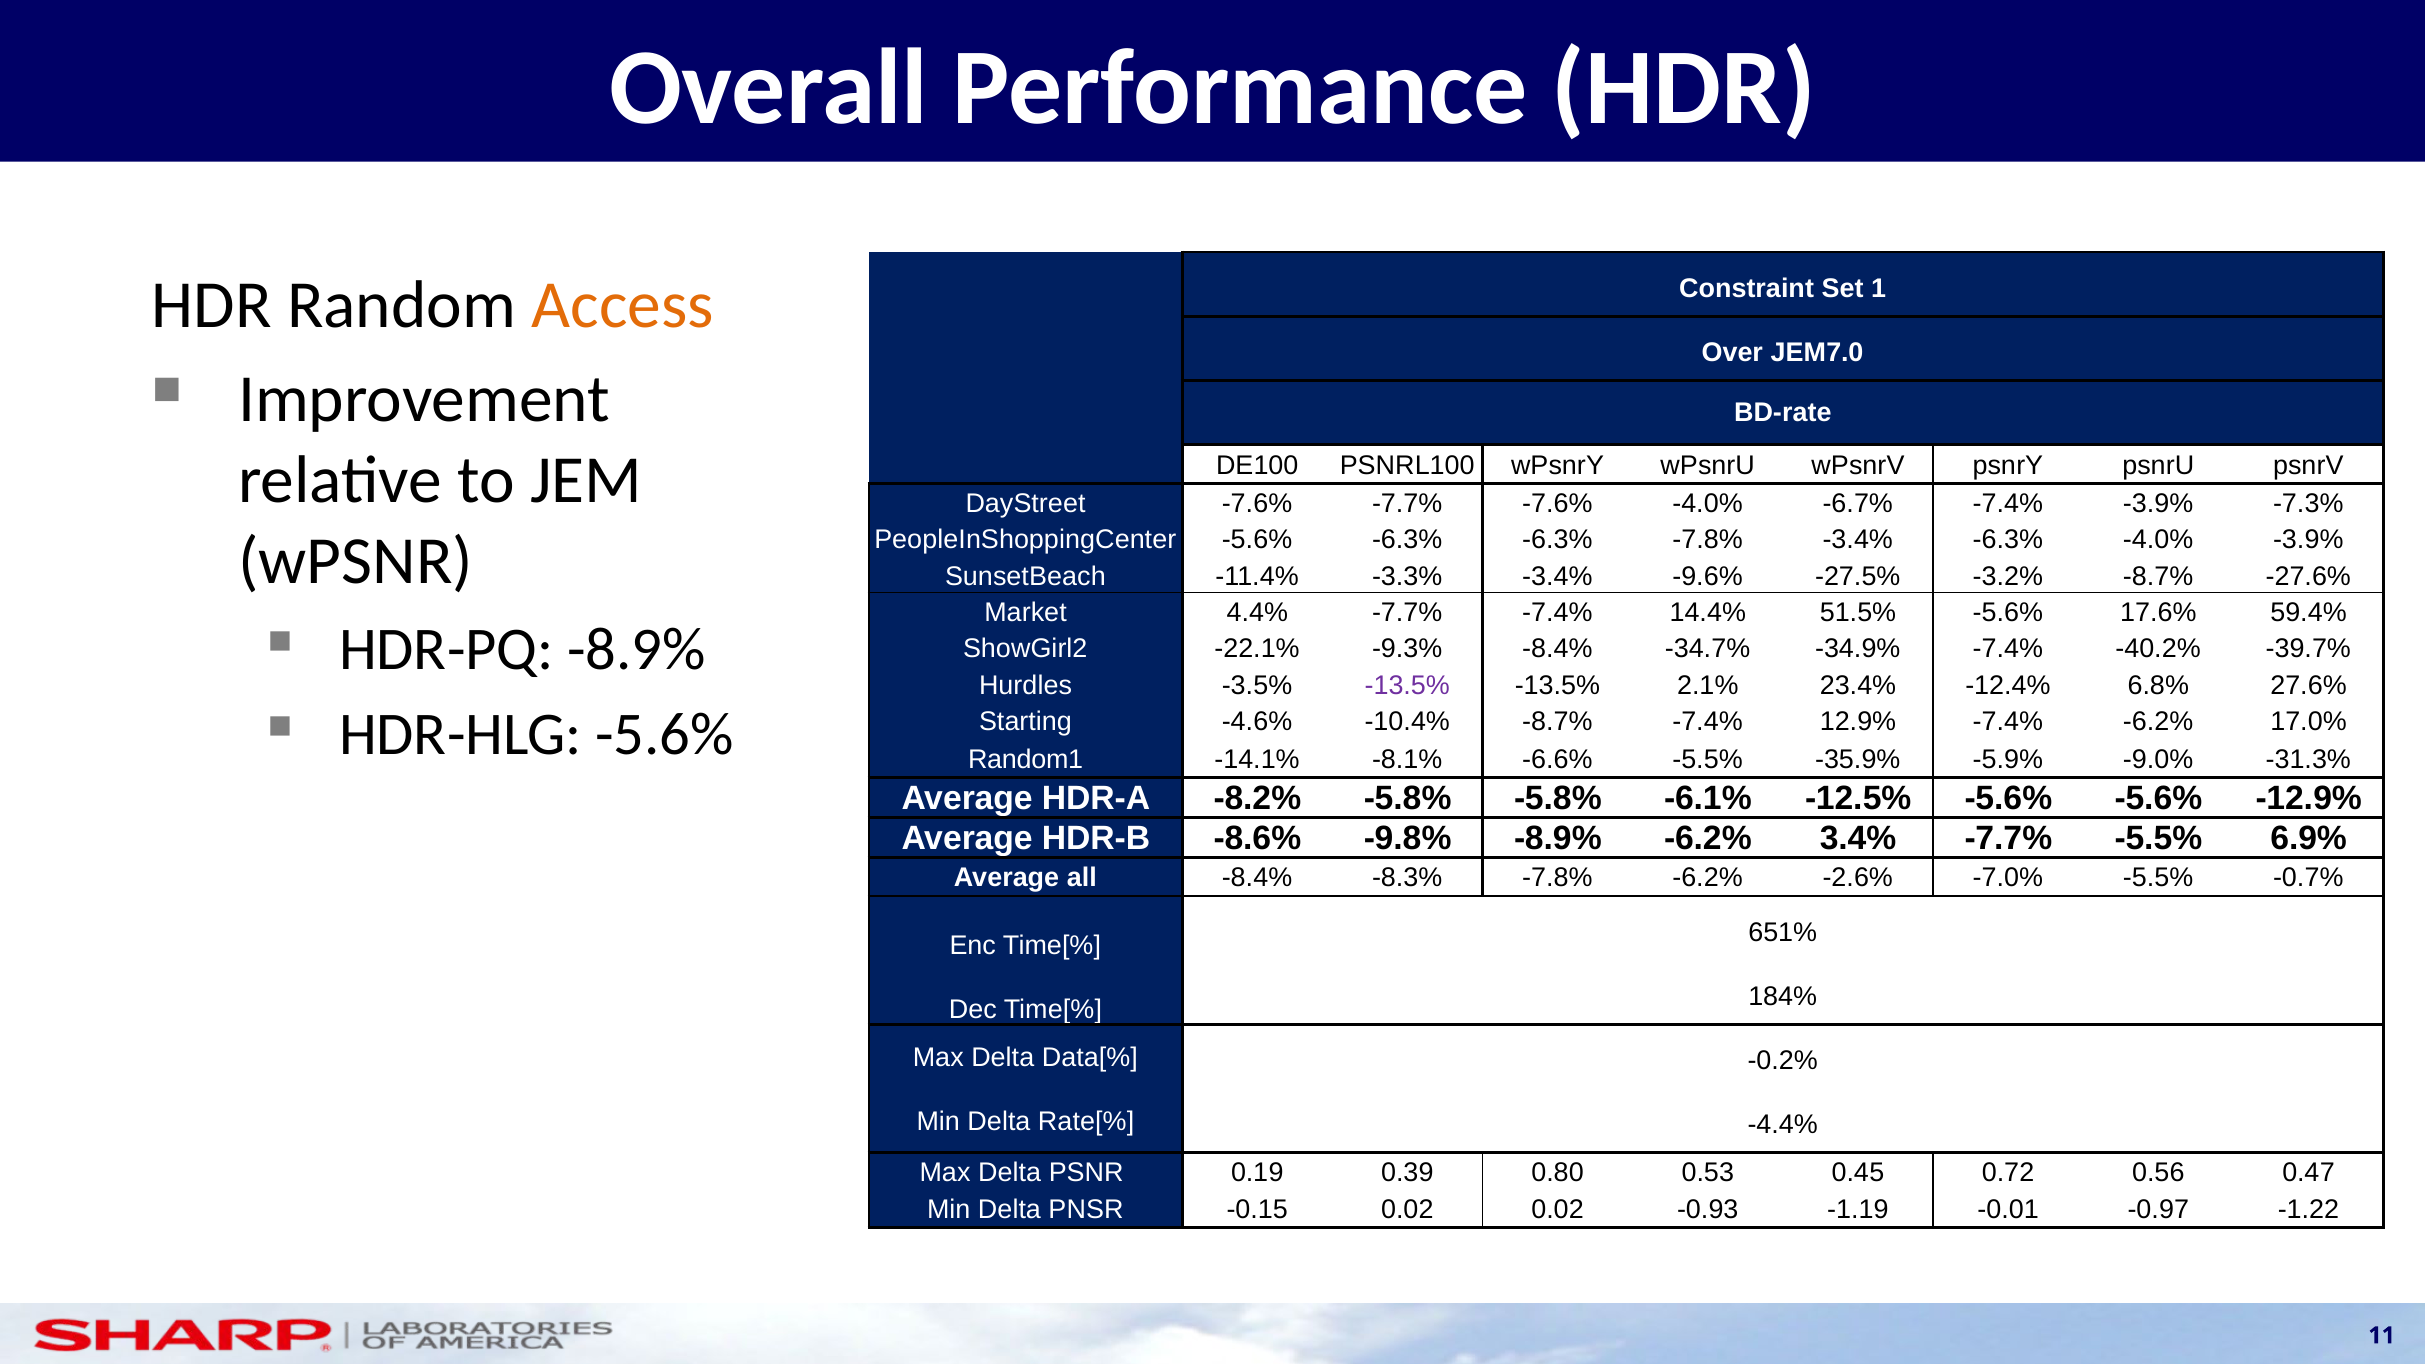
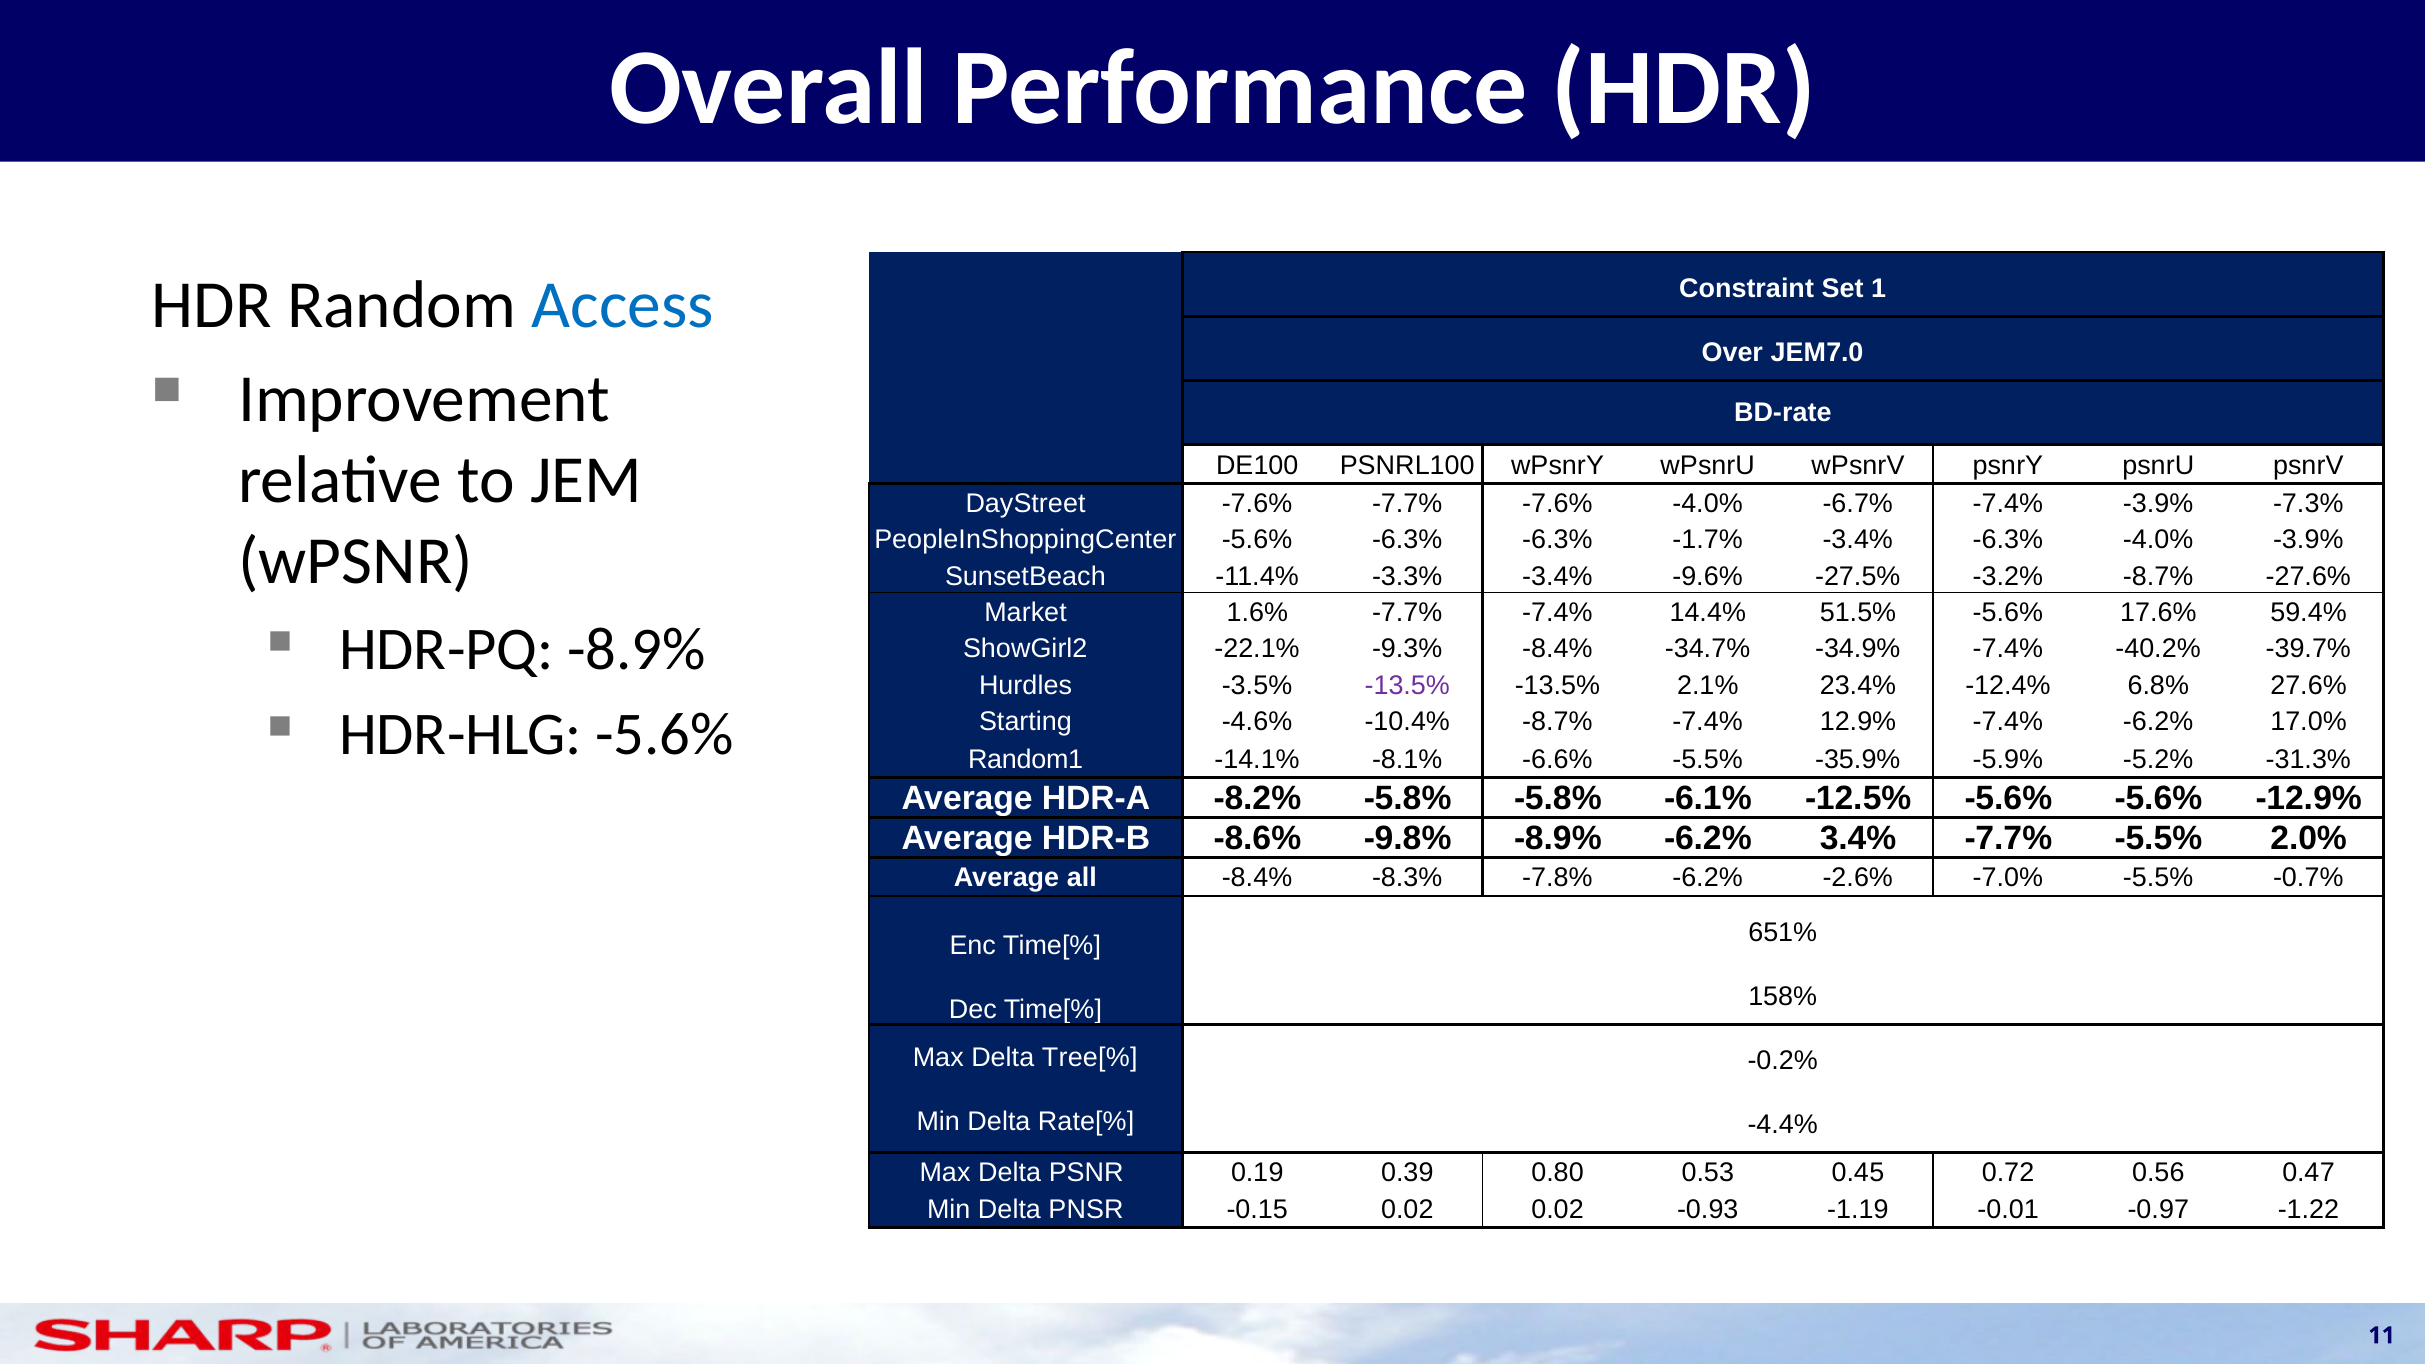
Access colour: orange -> blue (623, 305)
-6.3% -7.8%: -7.8% -> -1.7% (1708, 540)
4.4%: 4.4% -> 1.6% (1257, 613)
-9.0%: -9.0% -> -5.2% (2158, 760)
6.9%: 6.9% -> 2.0% (2309, 839)
184%: 184% -> 158% (1783, 997)
Data[%: Data[% -> Tree[% (1090, 1058)
